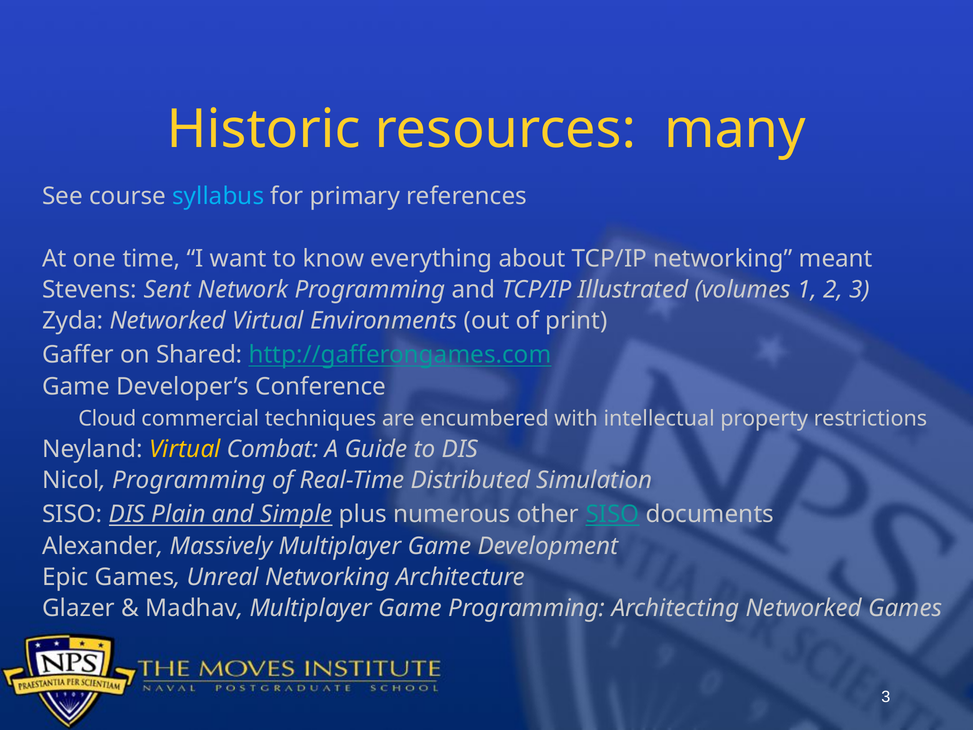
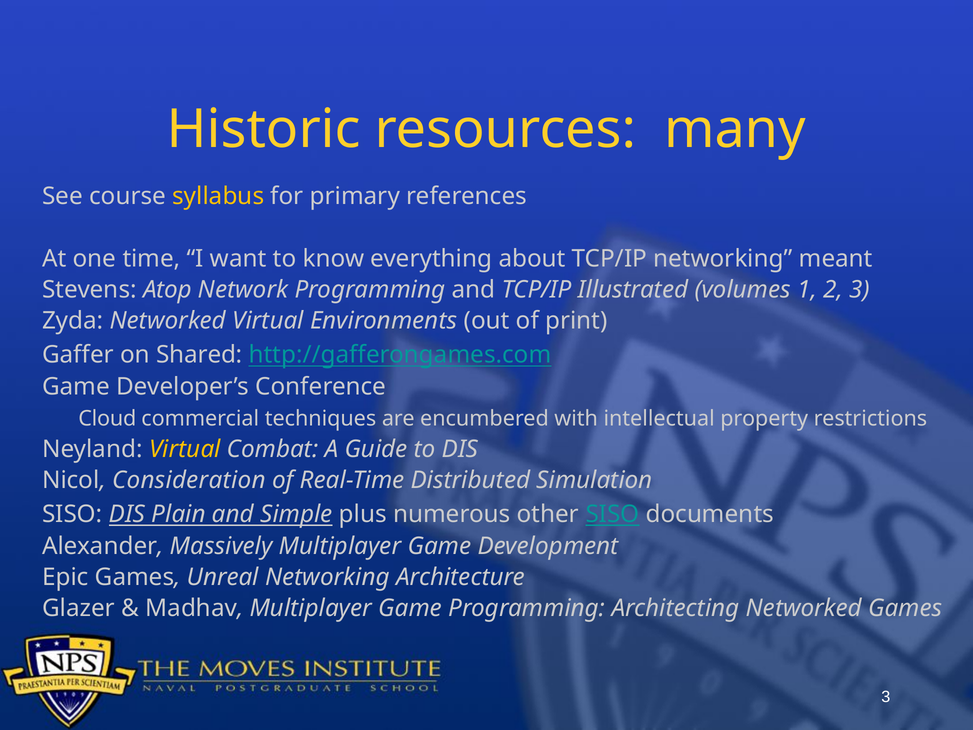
syllabus colour: light blue -> yellow (218, 196)
Sent: Sent -> Atop (167, 290)
Nicol Programming: Programming -> Consideration (189, 480)
